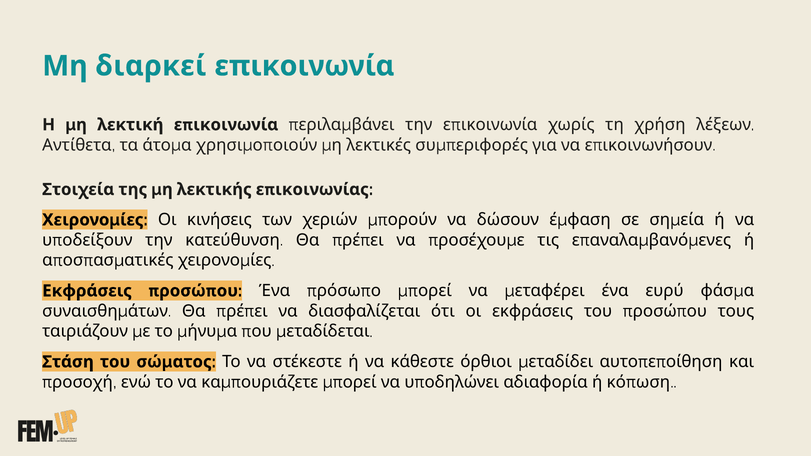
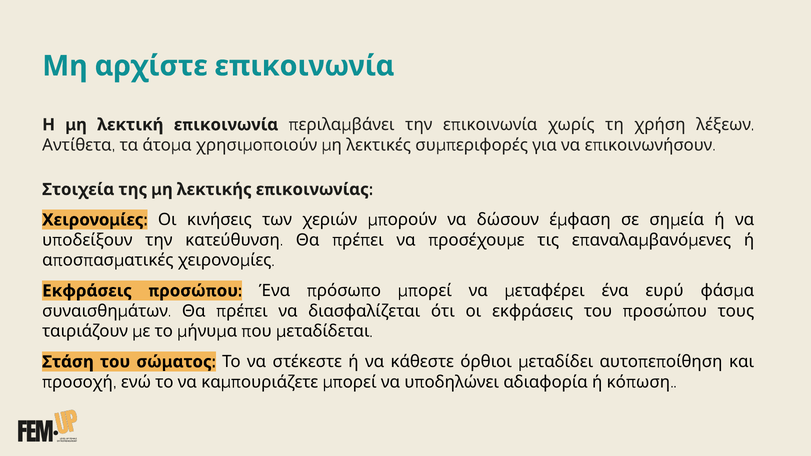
διαρκεί: διαρκεί -> αρχίστε (151, 66)
